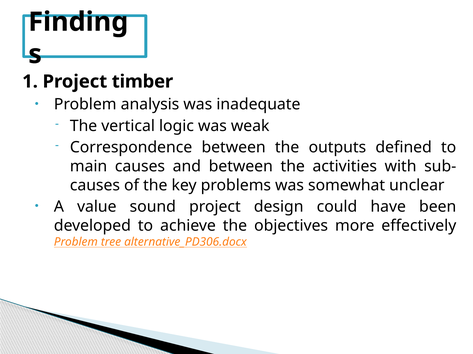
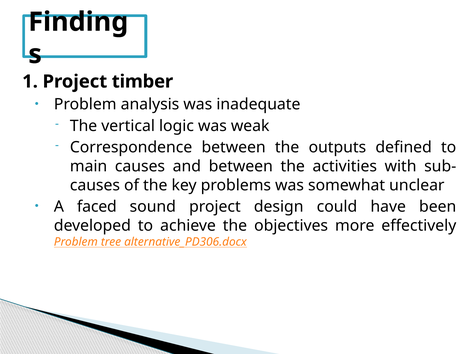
value: value -> faced (97, 207)
